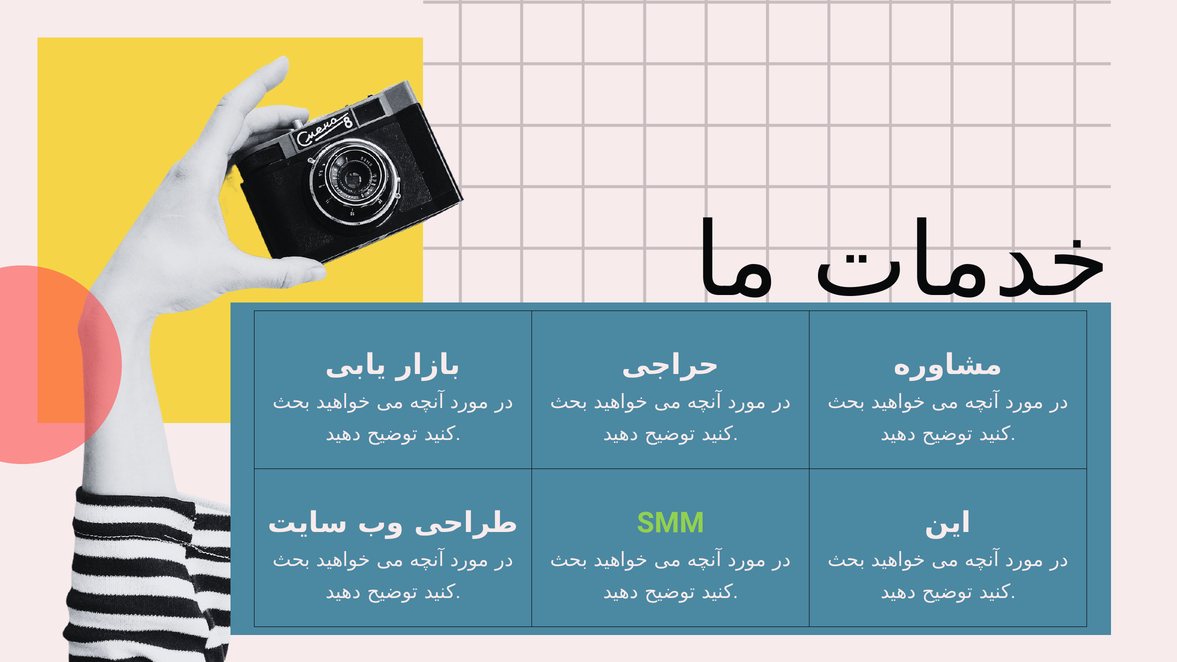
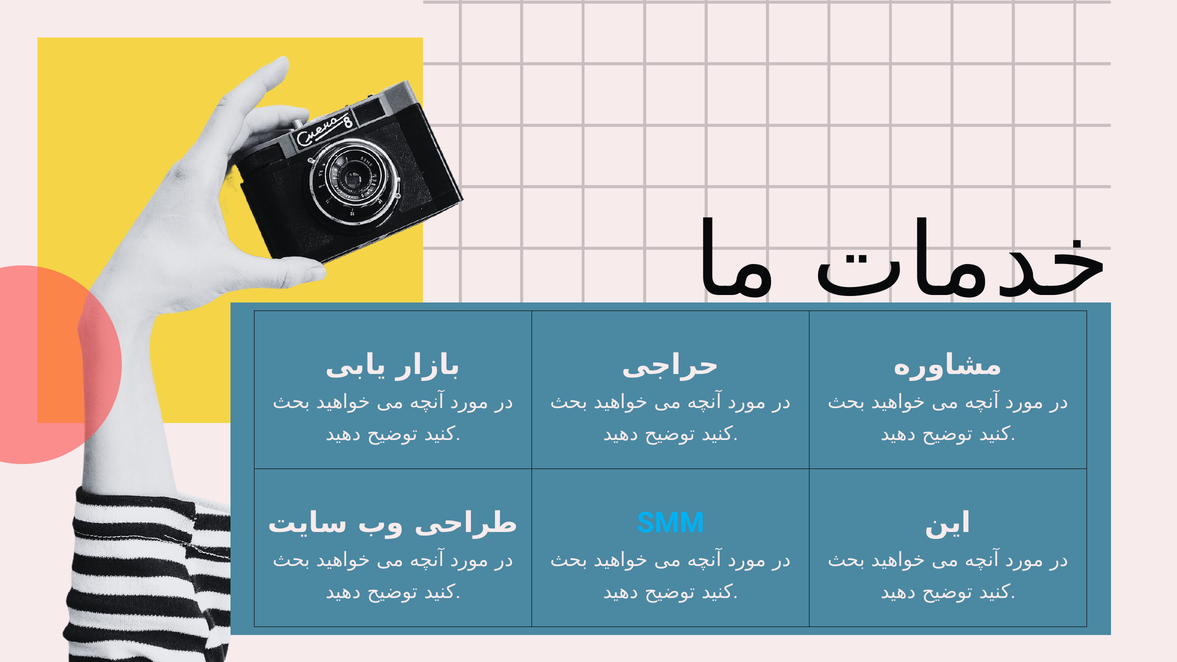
SMM colour: light green -> light blue (671, 523)
